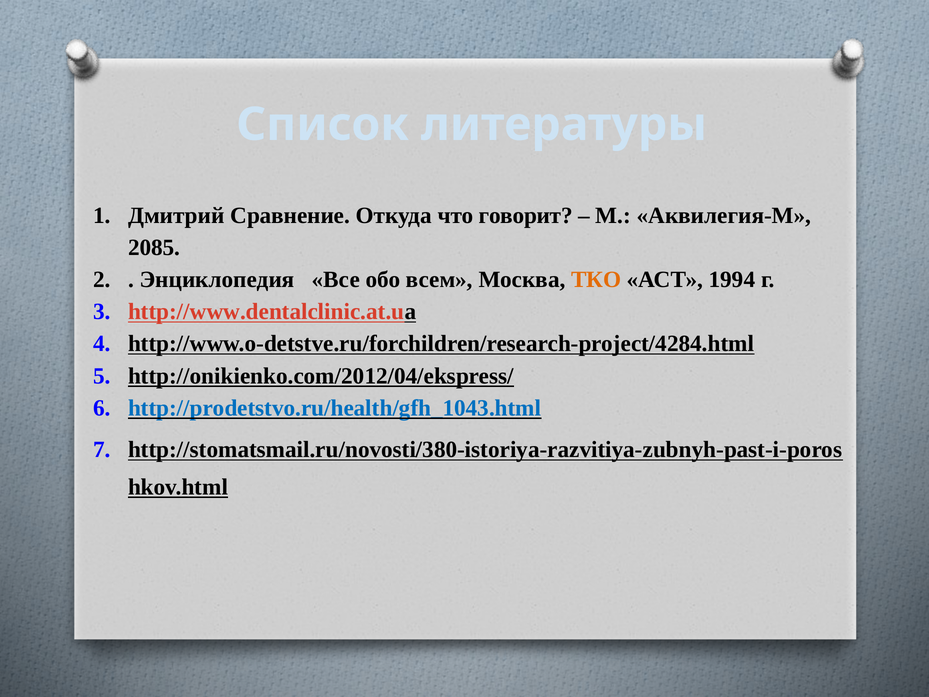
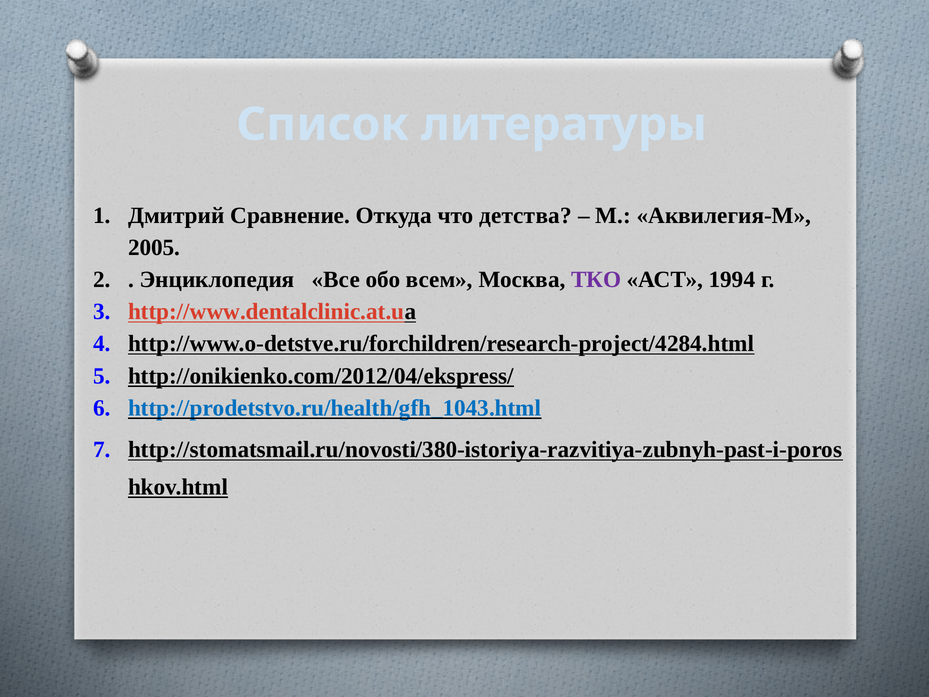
говорит: говорит -> детства (526, 216)
2085: 2085 -> 2005 (154, 248)
ТКО colour: orange -> purple (596, 280)
